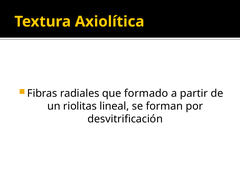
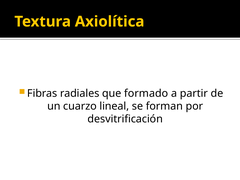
riolitas: riolitas -> cuarzo (80, 106)
